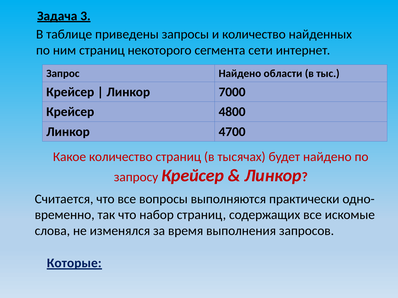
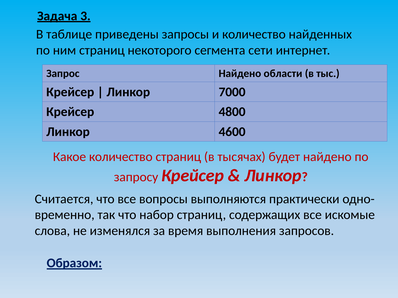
4700: 4700 -> 4600 (232, 132)
Которые: Которые -> Образом (74, 264)
